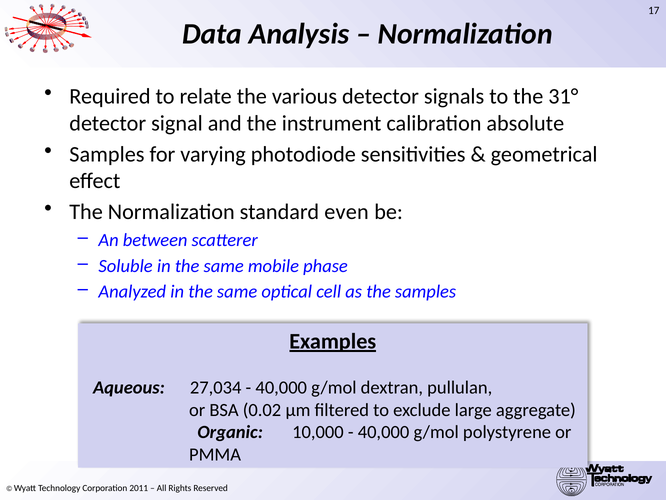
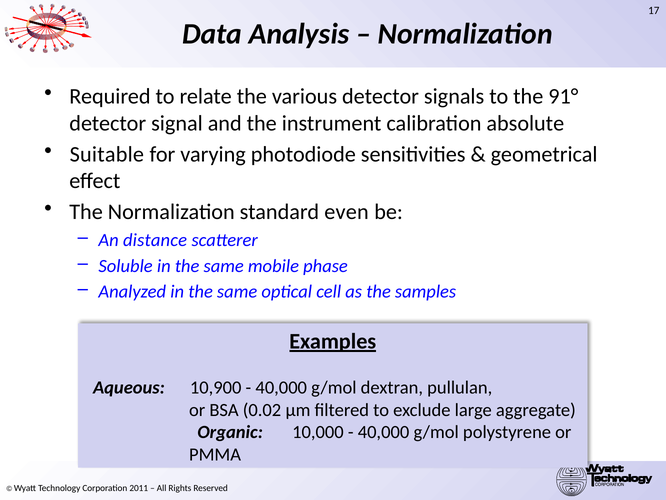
31°: 31° -> 91° (563, 96)
Samples: Samples -> Suitable (107, 154)
between: between -> distance (155, 240)
27,034: 27,034 -> 10,900 (216, 387)
